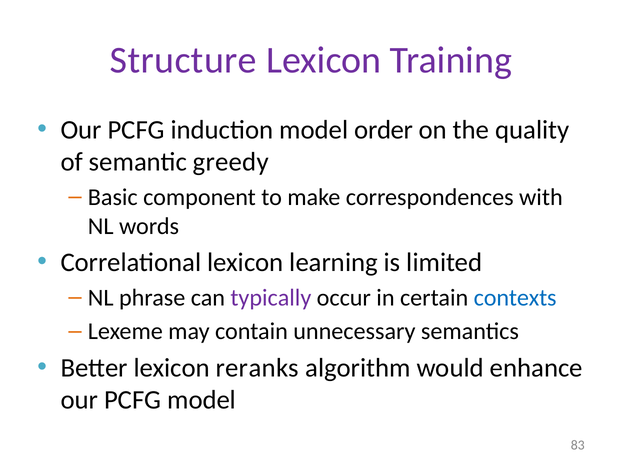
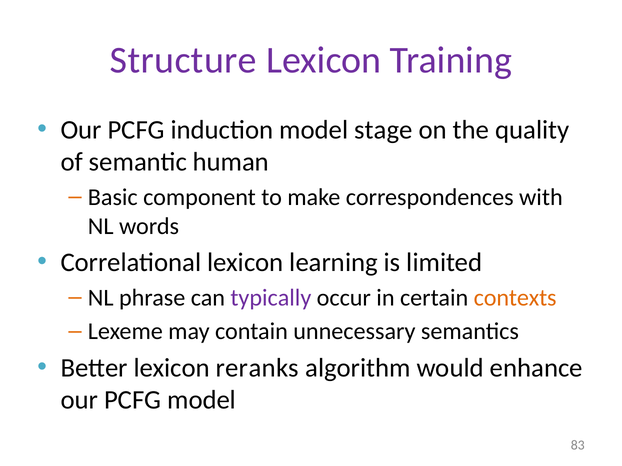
order: order -> stage (384, 130)
greedy: greedy -> human (231, 162)
contexts colour: blue -> orange (515, 298)
